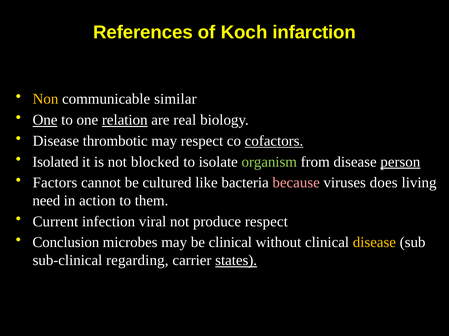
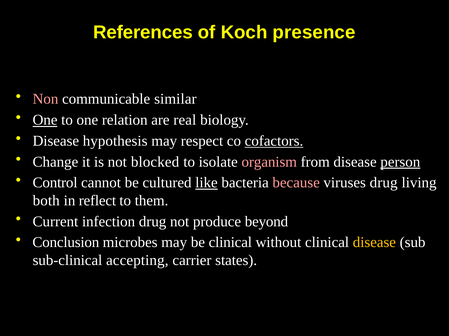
infarction: infarction -> presence (314, 33)
Non colour: yellow -> pink (45, 99)
relation underline: present -> none (125, 120)
thrombotic: thrombotic -> hypothesis (115, 141)
Isolated: Isolated -> Change (55, 162)
organism colour: light green -> pink (269, 162)
Factors: Factors -> Control (55, 183)
like underline: none -> present (207, 183)
viruses does: does -> drug (384, 183)
need: need -> both (46, 201)
action: action -> reflect (97, 201)
infection viral: viral -> drug (153, 222)
produce respect: respect -> beyond (266, 222)
regarding: regarding -> accepting (137, 261)
states underline: present -> none (236, 261)
